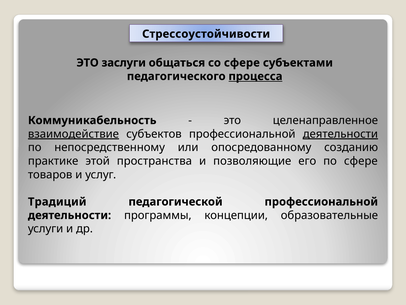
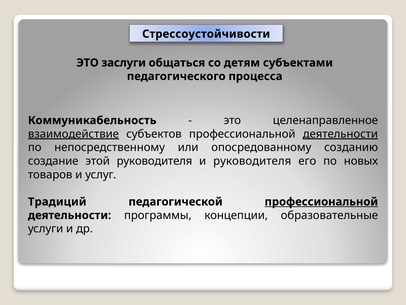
со сфере: сфере -> детям (242, 63)
процесса underline: present -> none (255, 76)
практике: практике -> создание (53, 161)
этой пространства: пространства -> руководителя (155, 161)
и позволяющие: позволяющие -> руководителя (252, 161)
по сфере: сфере -> новых (361, 161)
профессиональной underline: none -> present (321, 201)
